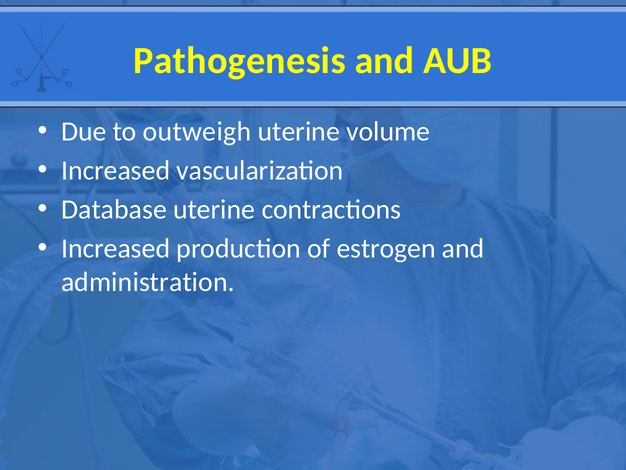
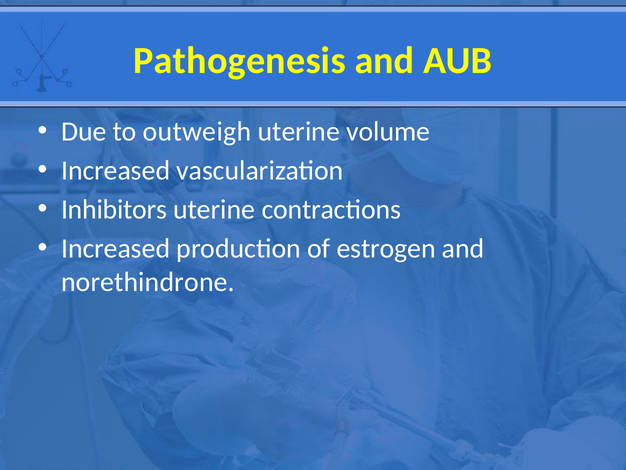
Database: Database -> Inhibitors (114, 209)
administration: administration -> norethindrone (148, 282)
